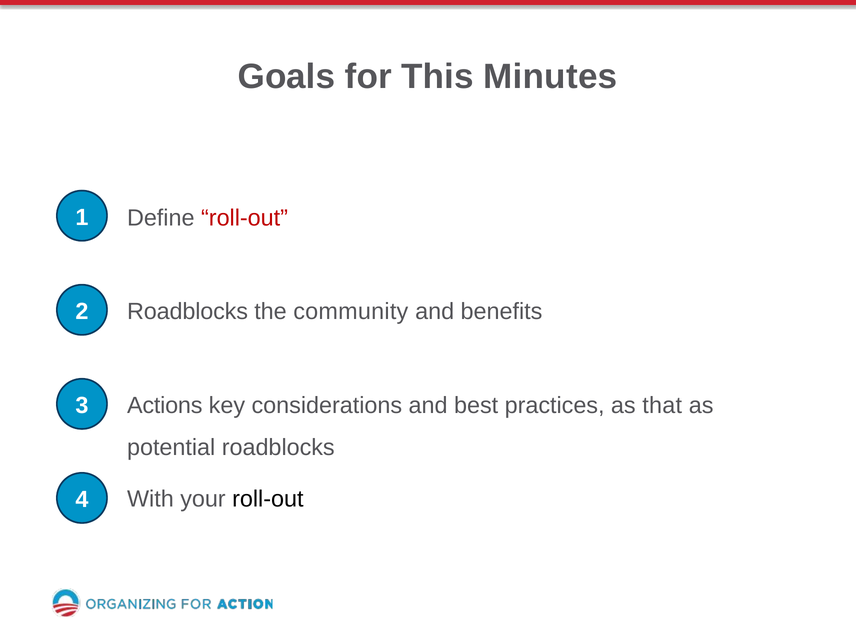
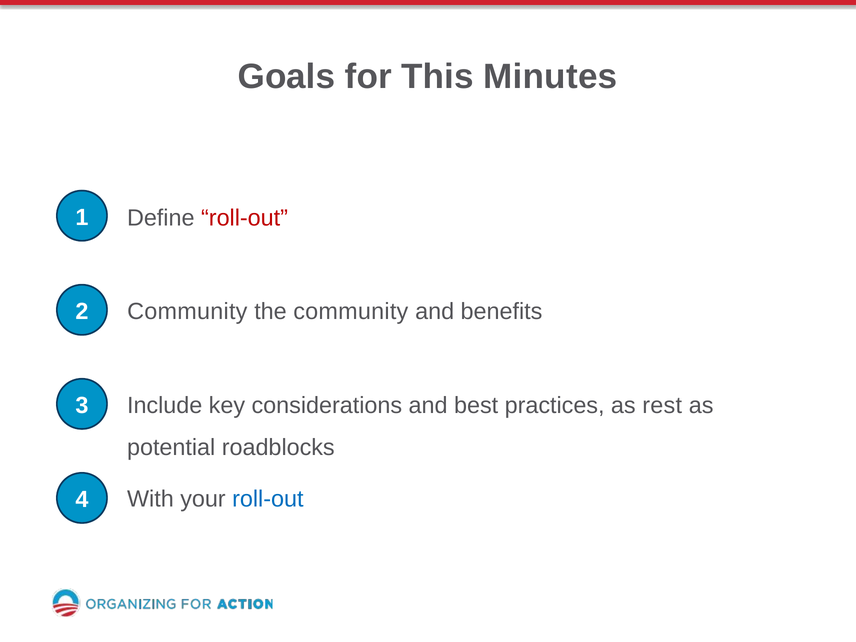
Roadblocks: Roadblocks -> Community (187, 312)
Actions: Actions -> Include (165, 405)
that: that -> rest (662, 405)
roll-out colour: black -> blue (268, 499)
